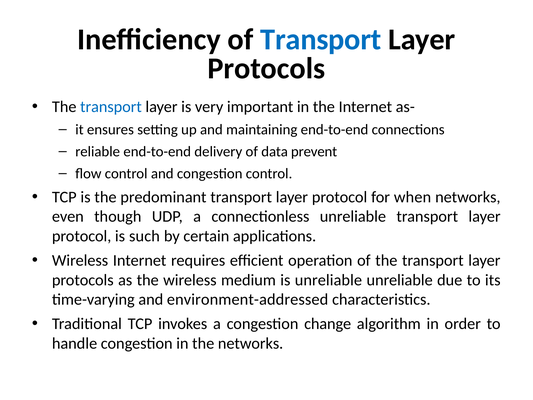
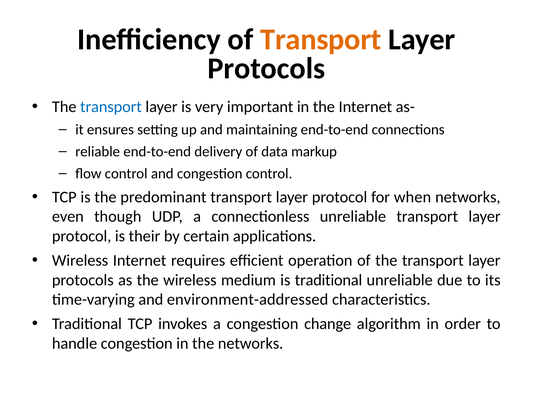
Transport colour: blue -> orange (321, 39)
prevent: prevent -> markup (314, 151)
such: such -> their (144, 236)
is unreliable: unreliable -> traditional (329, 280)
